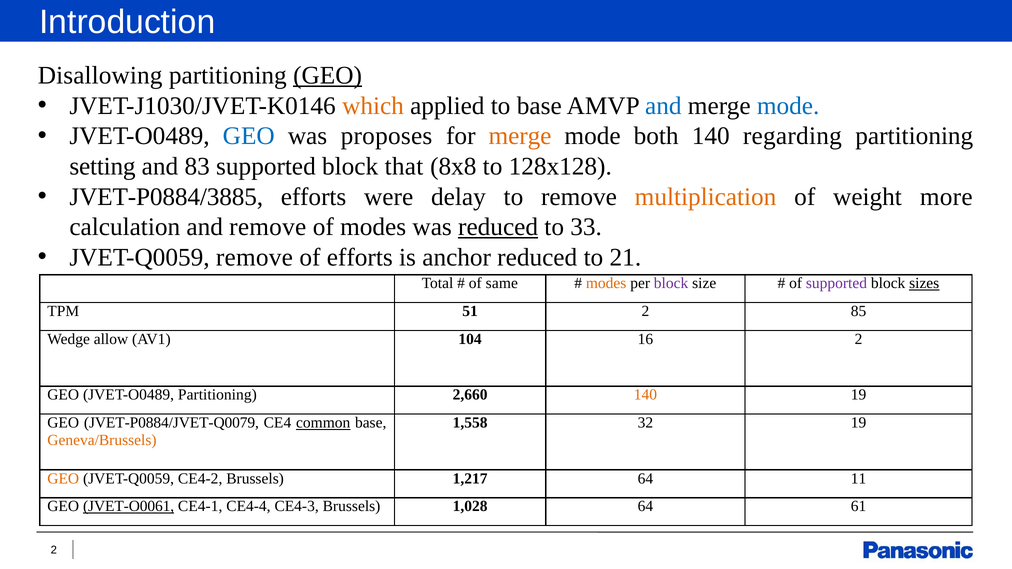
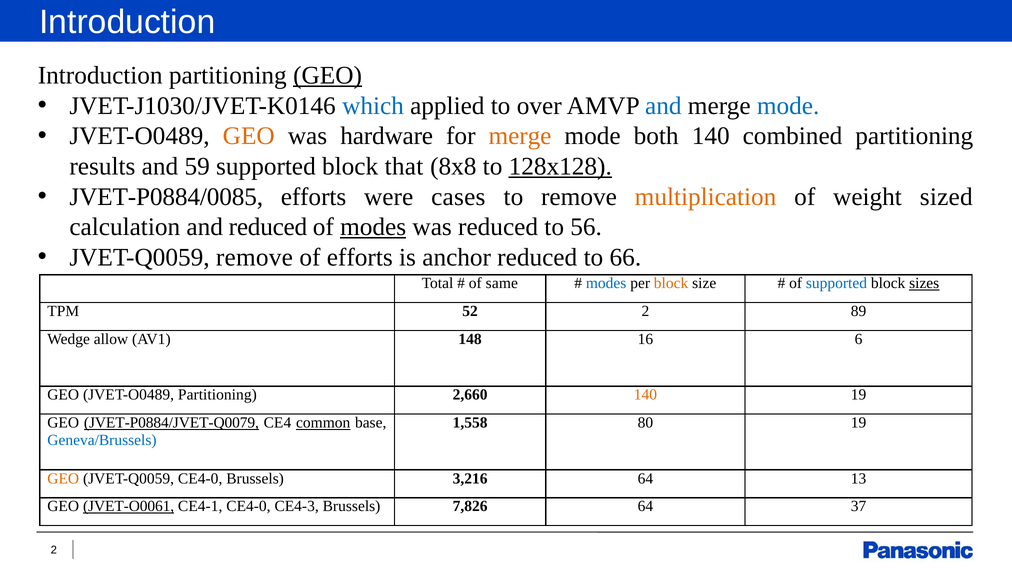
Disallowing: Disallowing -> Introduction (100, 75)
which colour: orange -> blue (373, 106)
to base: base -> over (539, 106)
GEO colour: blue -> orange (249, 136)
proposes: proposes -> hardware (387, 136)
regarding: regarding -> combined (793, 136)
setting: setting -> results (102, 166)
83: 83 -> 59 (197, 166)
128x128 underline: none -> present (560, 166)
JVET-P0884/3885: JVET-P0884/3885 -> JVET-P0884/0085 (166, 197)
delay: delay -> cases (458, 197)
more: more -> sized (946, 197)
and remove: remove -> reduced (268, 227)
modes underline: none -> present (373, 227)
reduced underline: present -> none (498, 227)
33: 33 -> 56 (586, 227)
21: 21 -> 66 (625, 258)
modes colour: orange -> blue (606, 284)
block colour: purple -> orange (671, 284)
supported colour: purple -> blue (836, 284)
51: 51 -> 52 (470, 311)
85: 85 -> 89 (859, 311)
104: 104 -> 148 (470, 339)
16 2: 2 -> 6 (859, 339)
JVET-P0884/JVET-Q0079 underline: none -> present (171, 423)
32: 32 -> 80 (645, 423)
Geneva/Brussels colour: orange -> blue (102, 440)
JVET-Q0059 CE4-2: CE4-2 -> CE4-0 (200, 479)
1,217: 1,217 -> 3,216 (470, 479)
11: 11 -> 13 (859, 479)
CE4-1 CE4-4: CE4-4 -> CE4-0 (248, 507)
1,028: 1,028 -> 7,826 (470, 507)
61: 61 -> 37 (859, 507)
